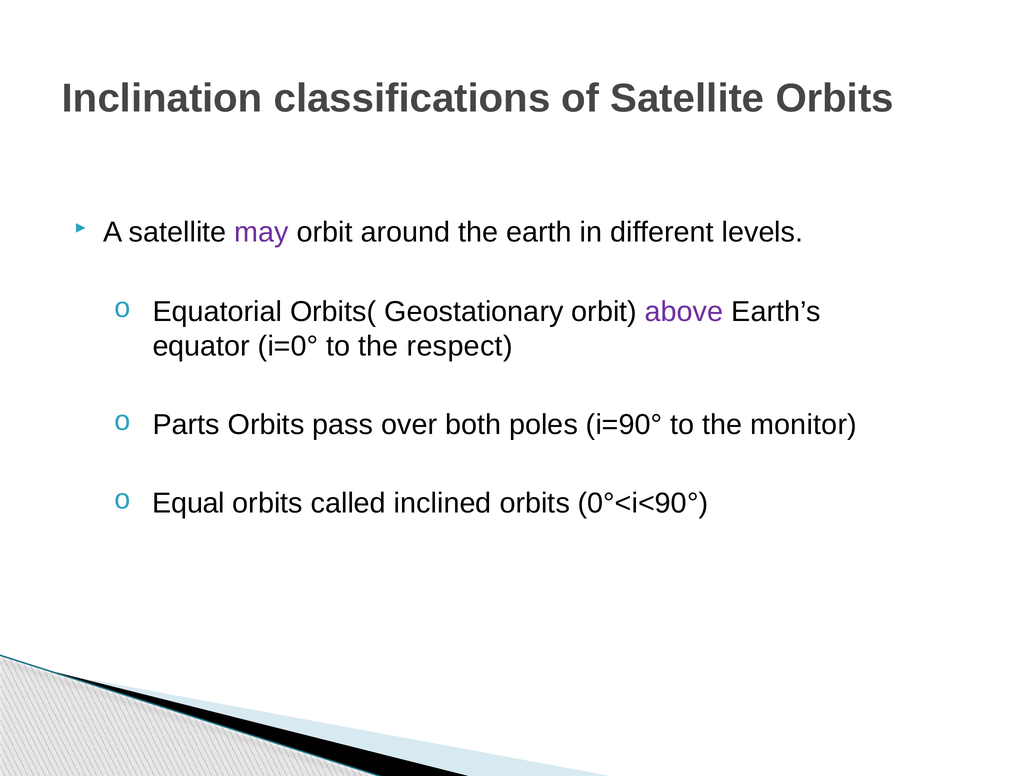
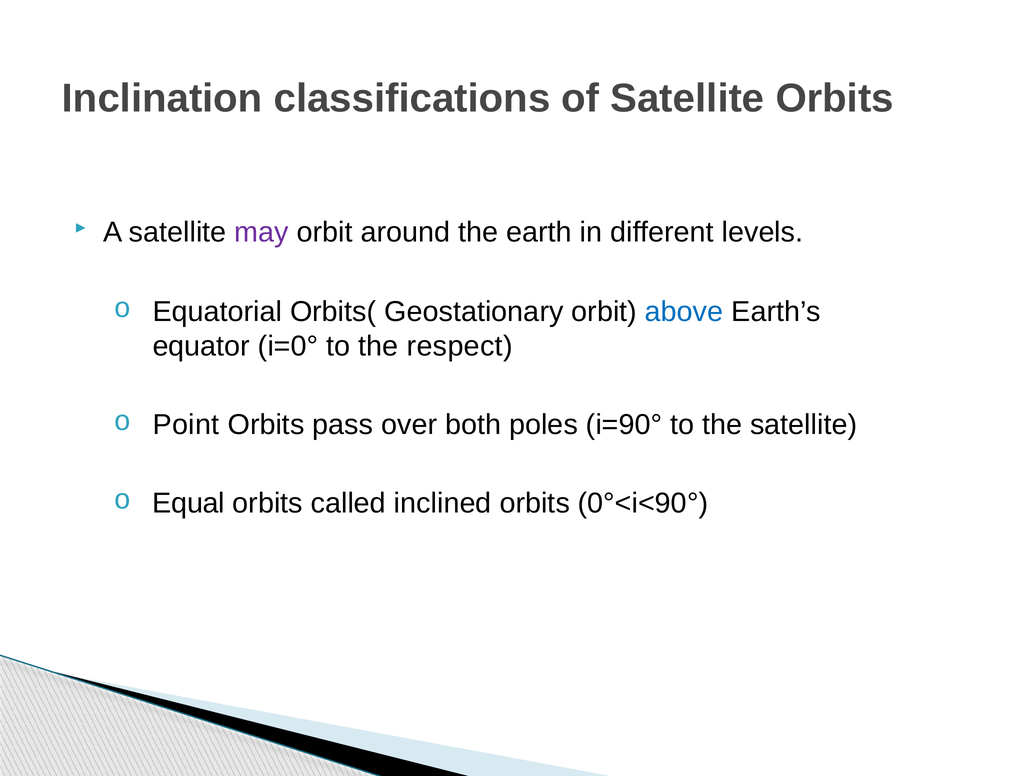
above colour: purple -> blue (684, 312)
Parts: Parts -> Point (186, 425)
the monitor: monitor -> satellite (804, 425)
